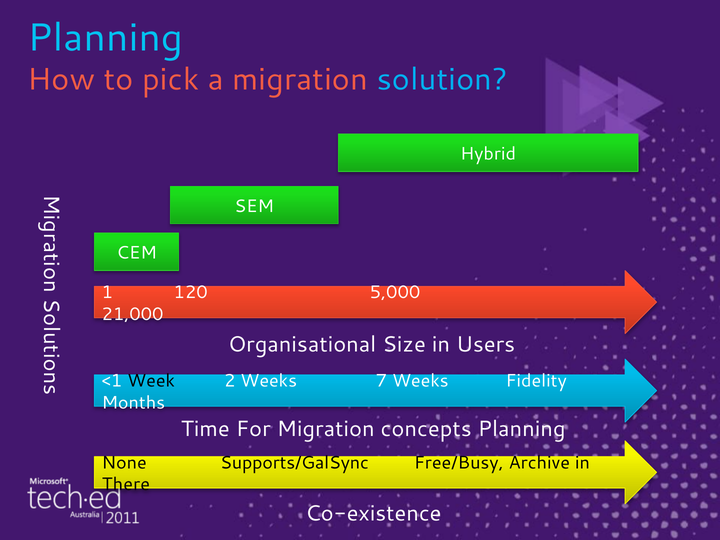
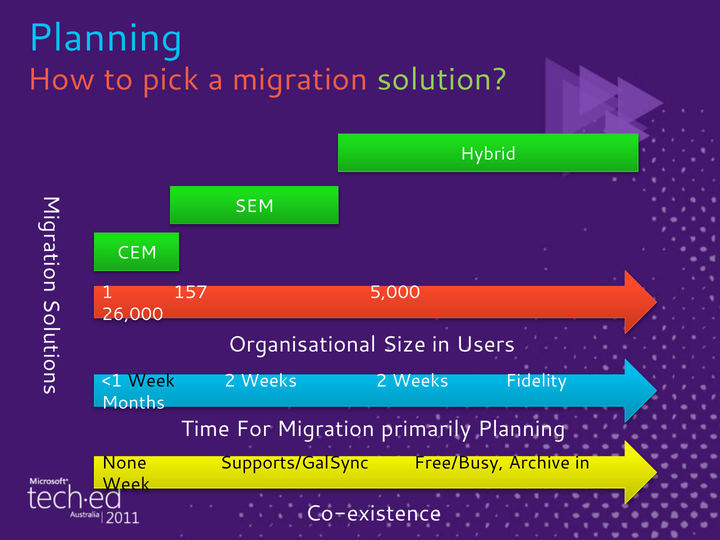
solution colour: light blue -> light green (442, 80)
120: 120 -> 157 (191, 293)
21,000: 21,000 -> 26,000 (133, 314)
Weeks 7: 7 -> 2 (381, 381)
concepts: concepts -> primarily (426, 429)
There: There -> Week (126, 484)
